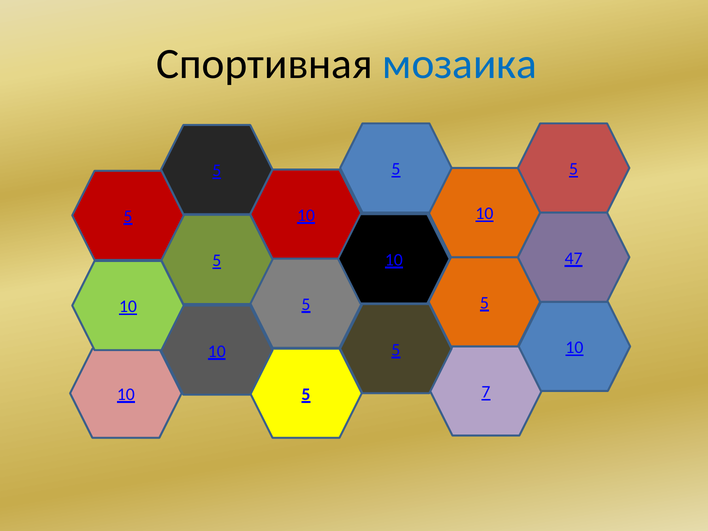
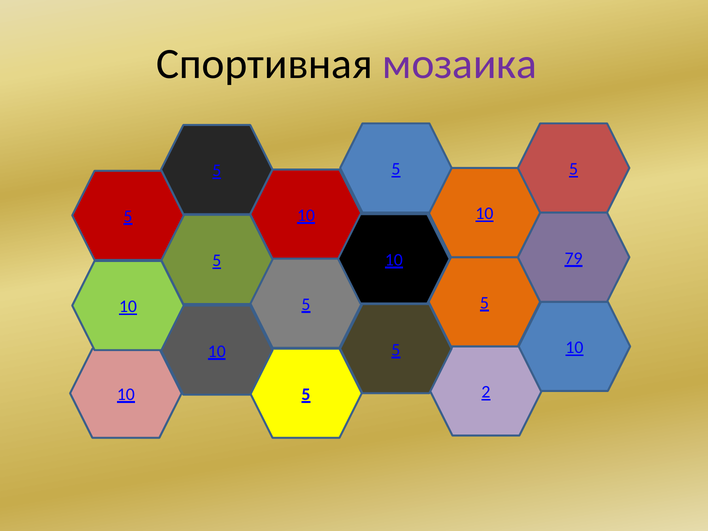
мозаика colour: blue -> purple (460, 64)
47: 47 -> 79 (574, 258)
7: 7 -> 2 (486, 392)
